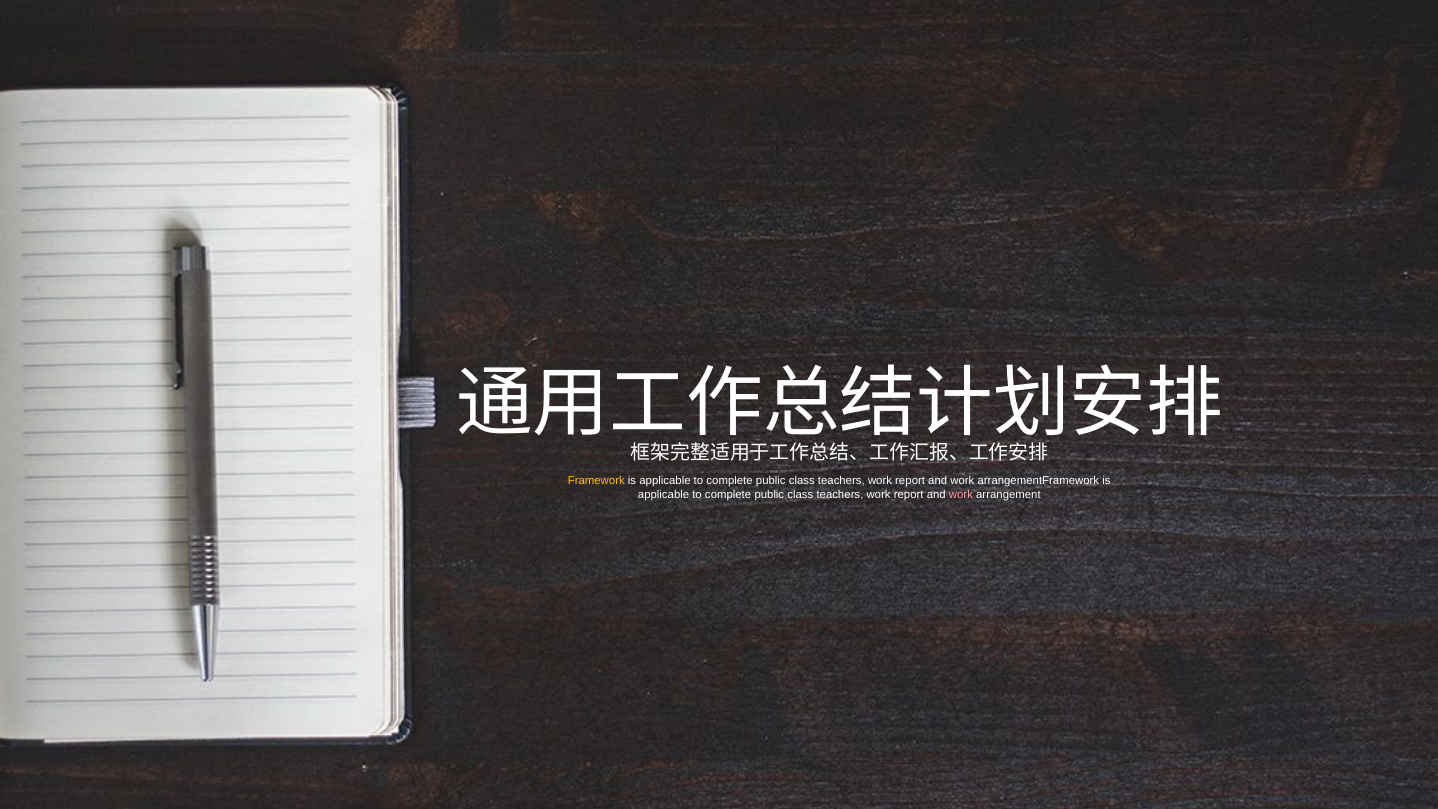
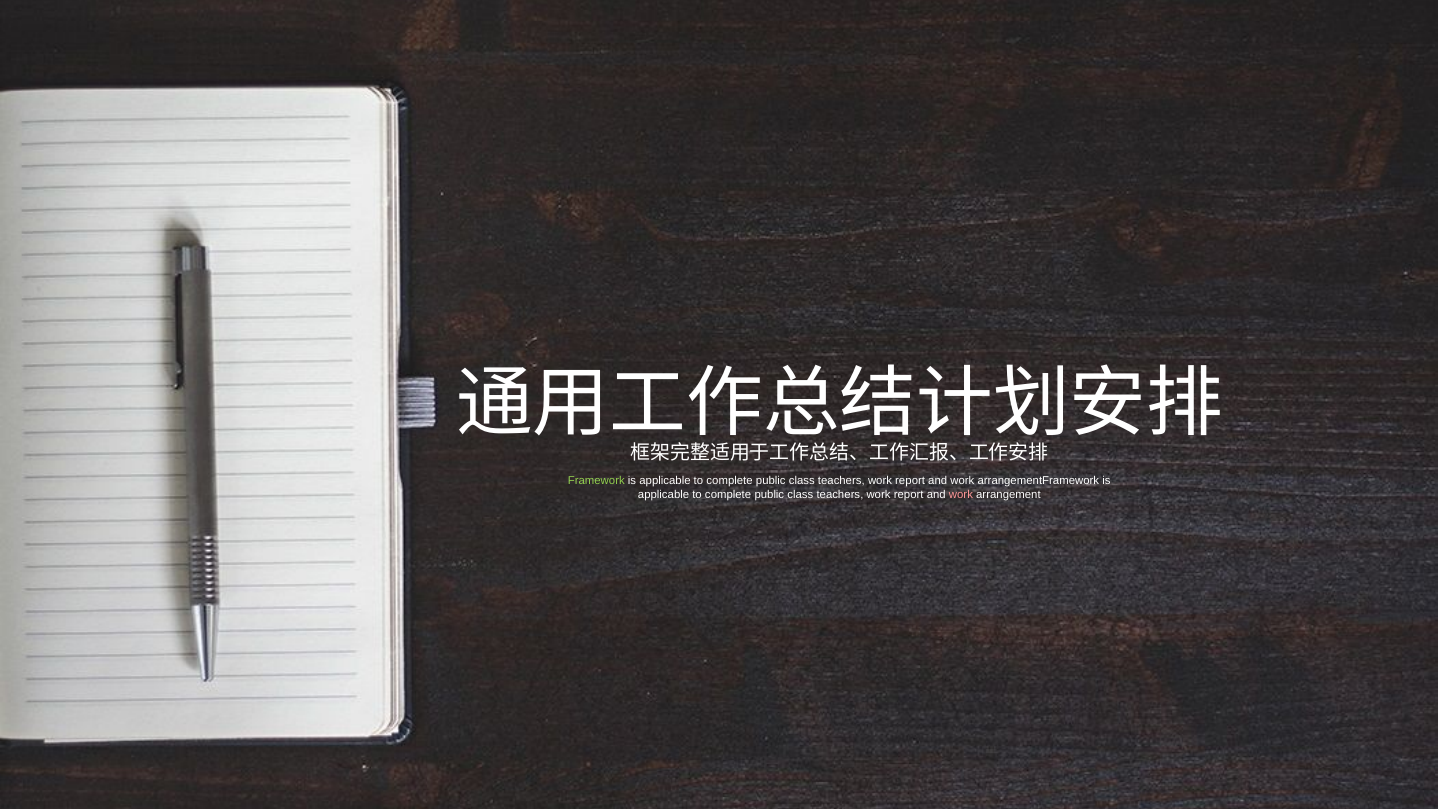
Framework colour: yellow -> light green (596, 481)
